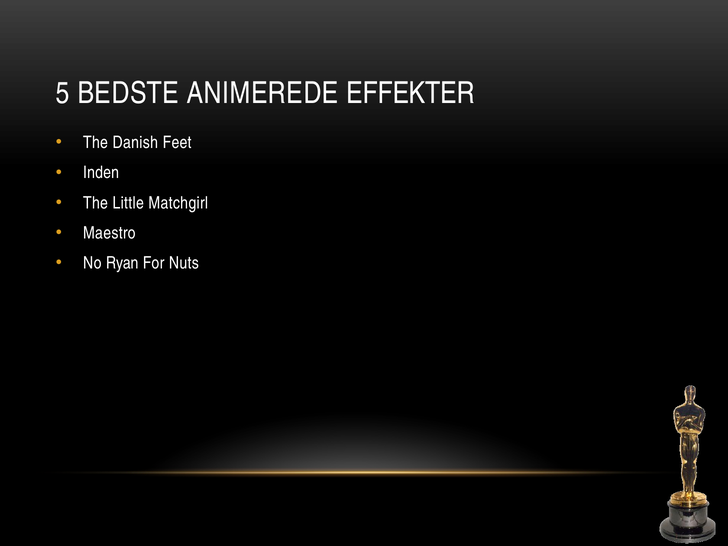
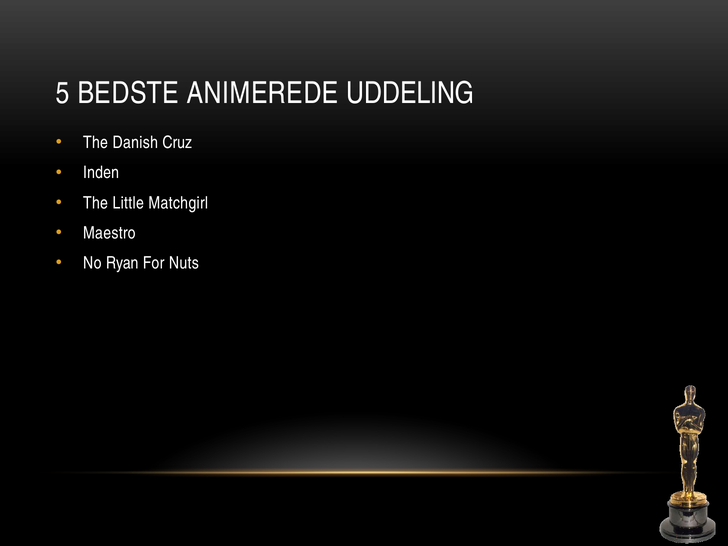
EFFEKTER: EFFEKTER -> UDDELING (410, 93)
Feet: Feet -> Cruz (177, 143)
